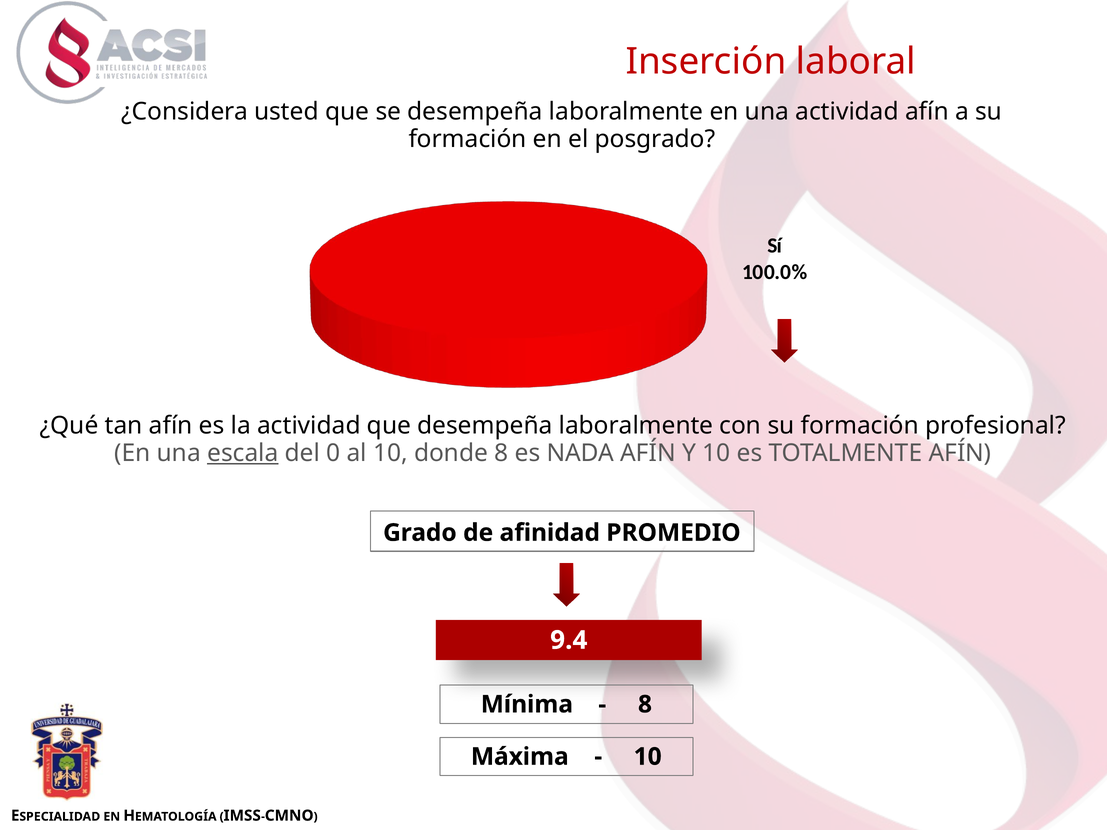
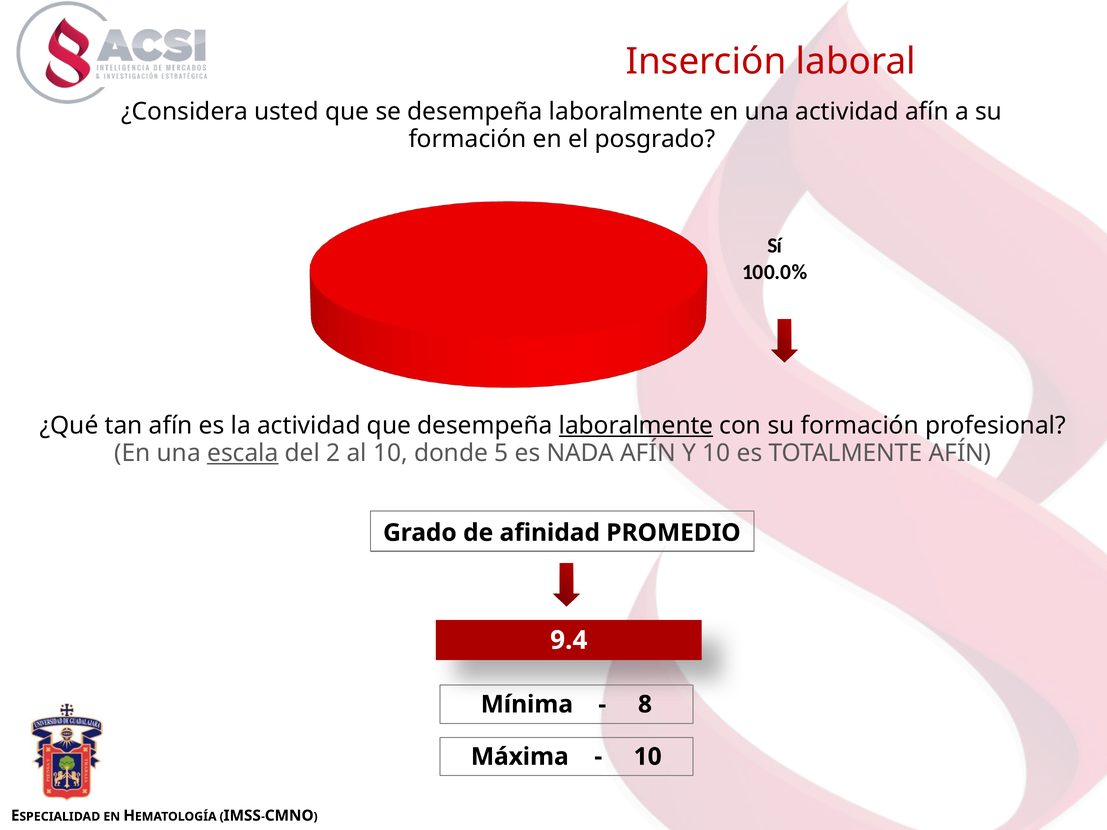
laboralmente underline: none -> present (636, 426)
0: 0 -> 2 (333, 453)
donde 8: 8 -> 5 (501, 453)
